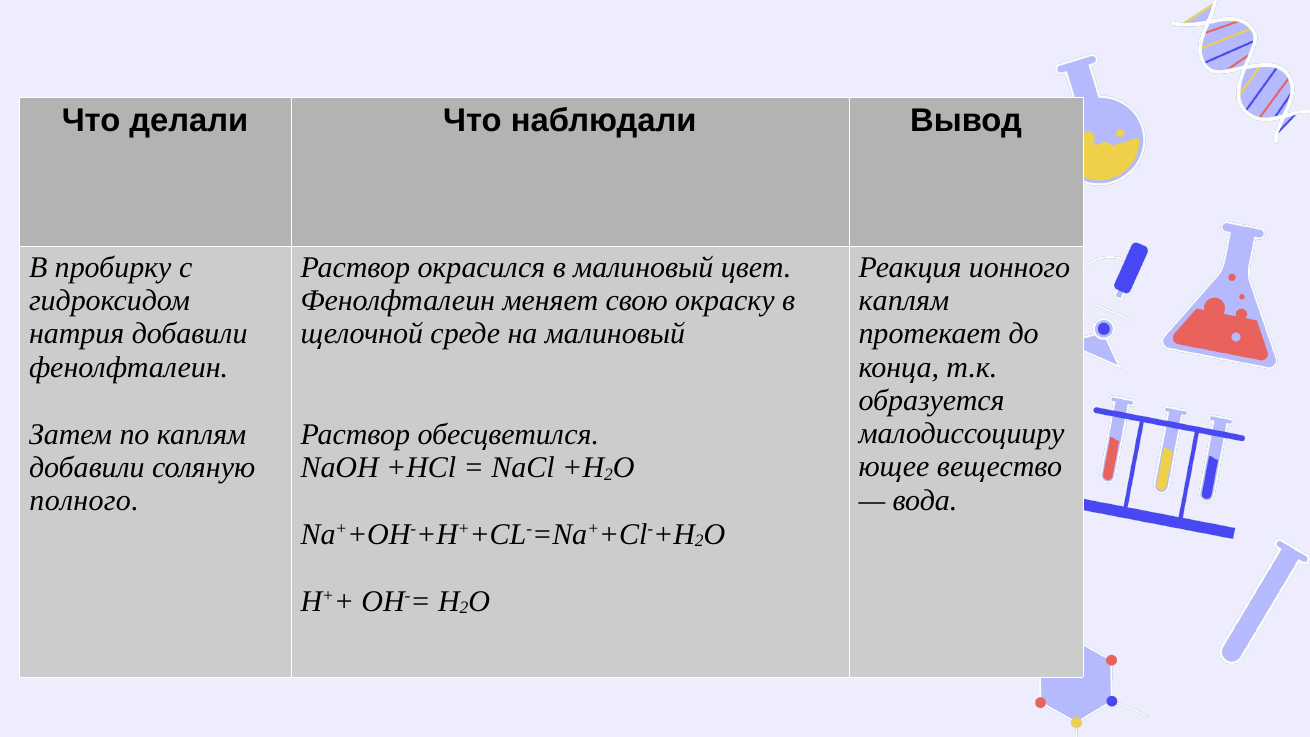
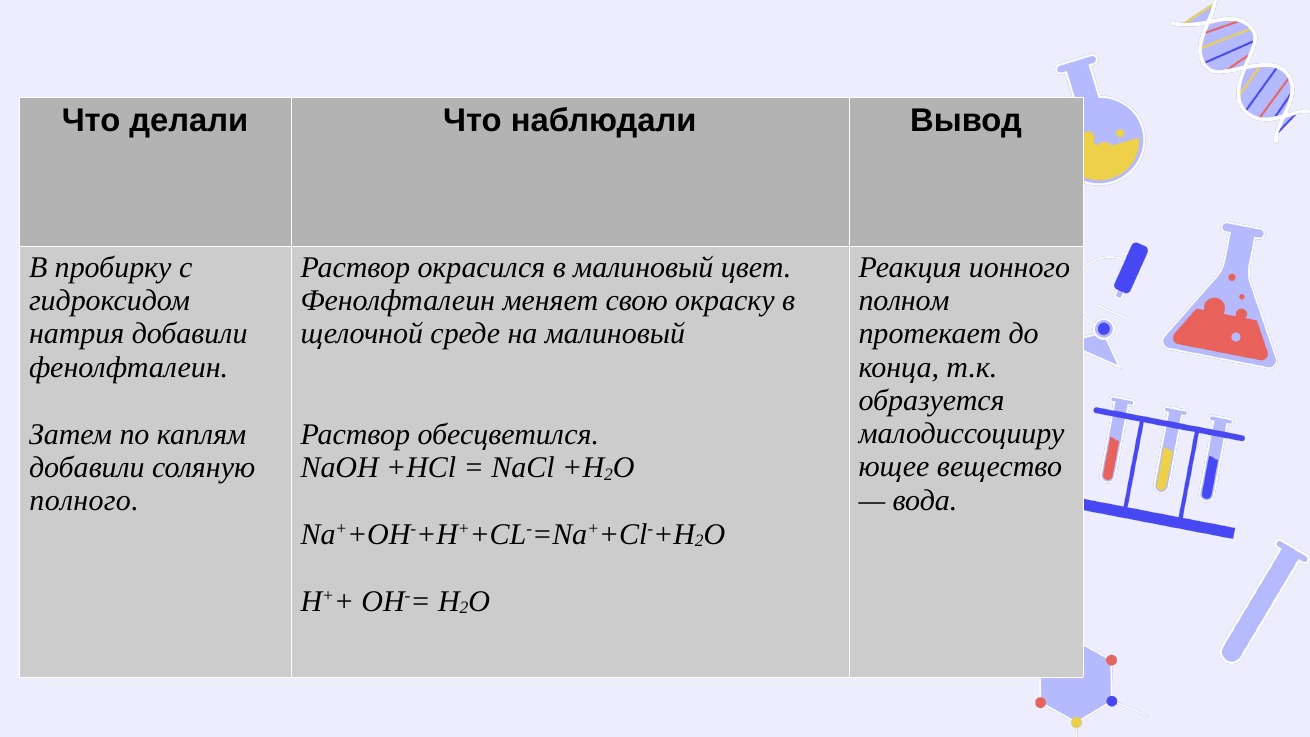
каплям: каплям -> полном (904, 301)
